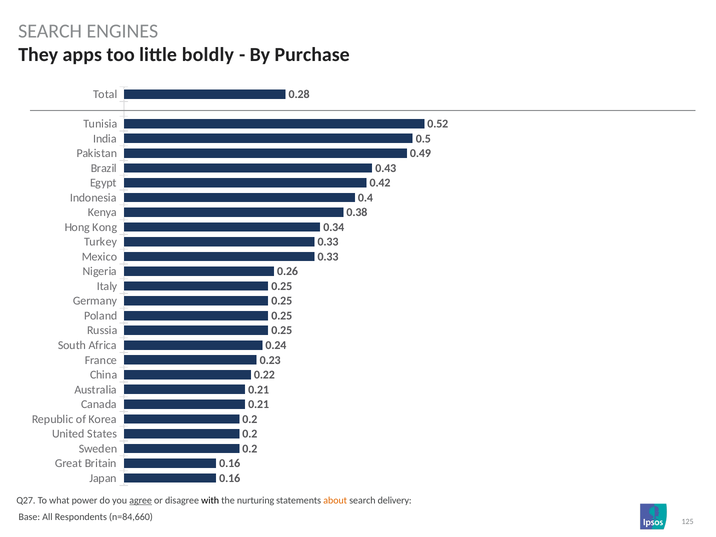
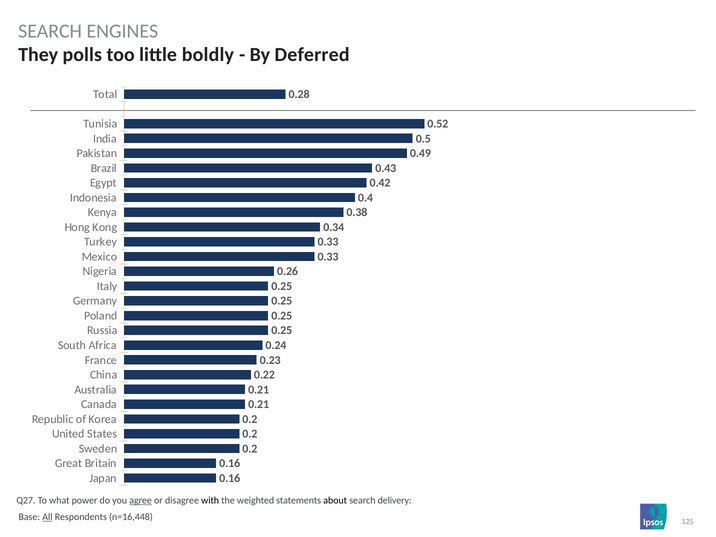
apps: apps -> polls (82, 55)
Purchase: Purchase -> Deferred (312, 55)
nurturing: nurturing -> weighted (256, 501)
about colour: orange -> black (335, 501)
All underline: none -> present (47, 517)
n=84,660: n=84,660 -> n=16,448 (131, 517)
